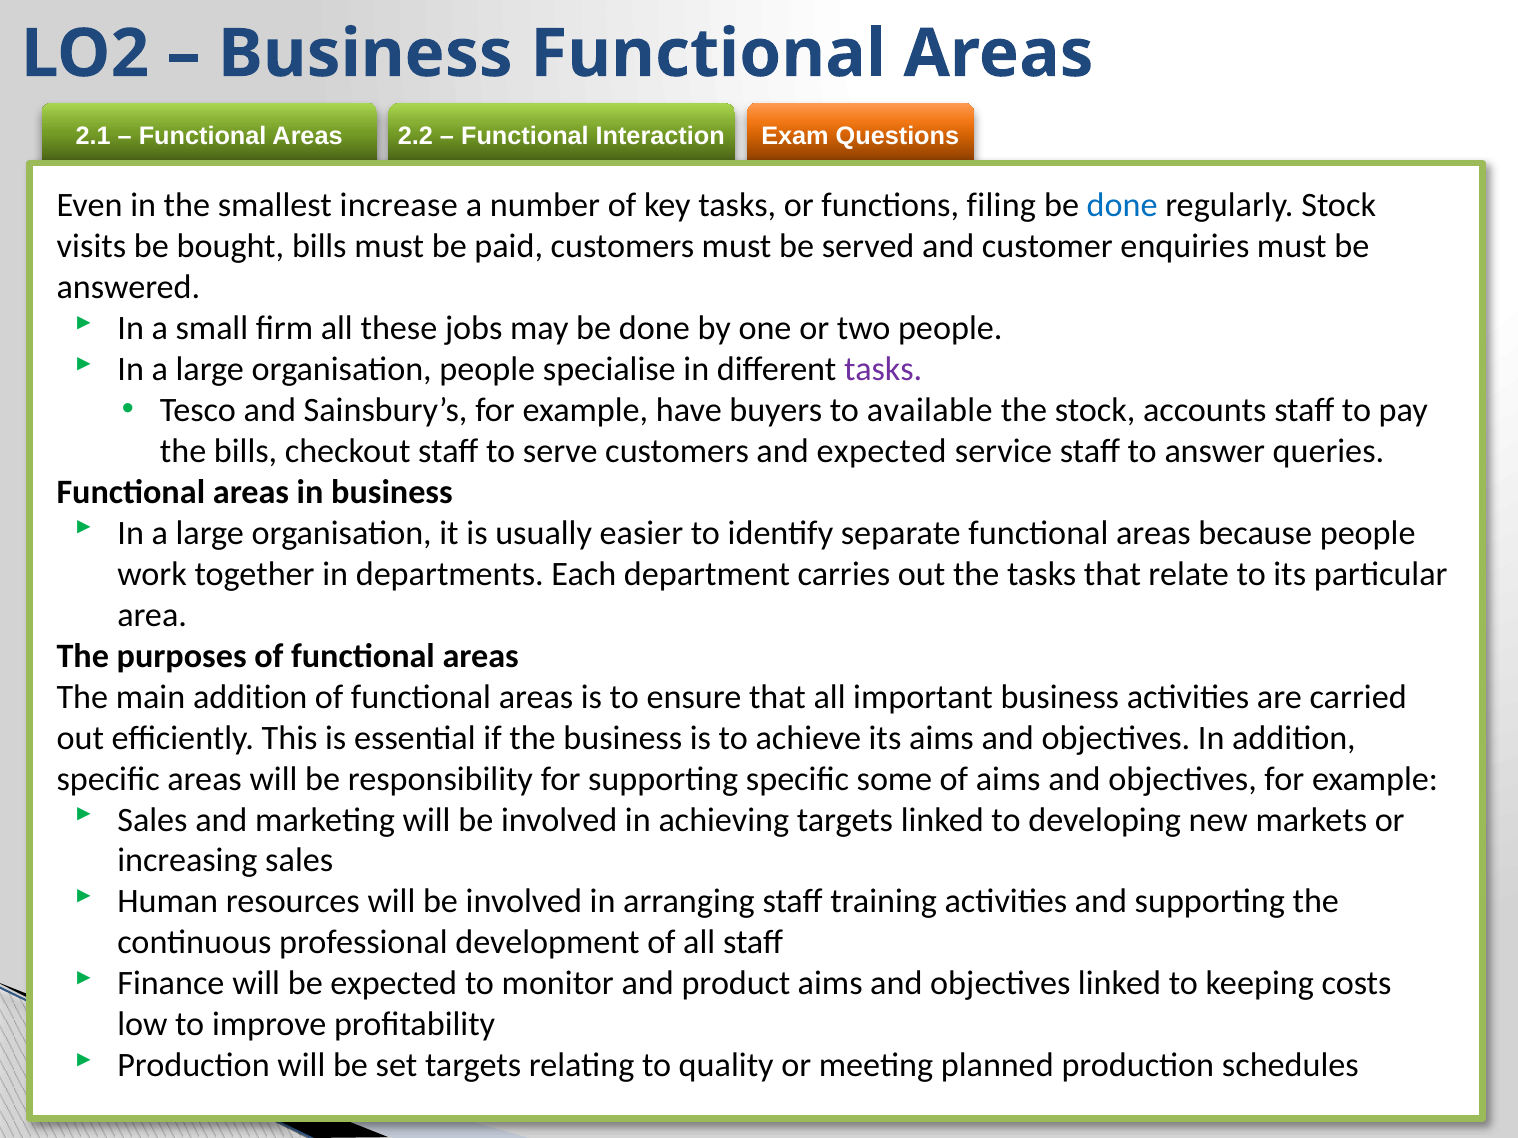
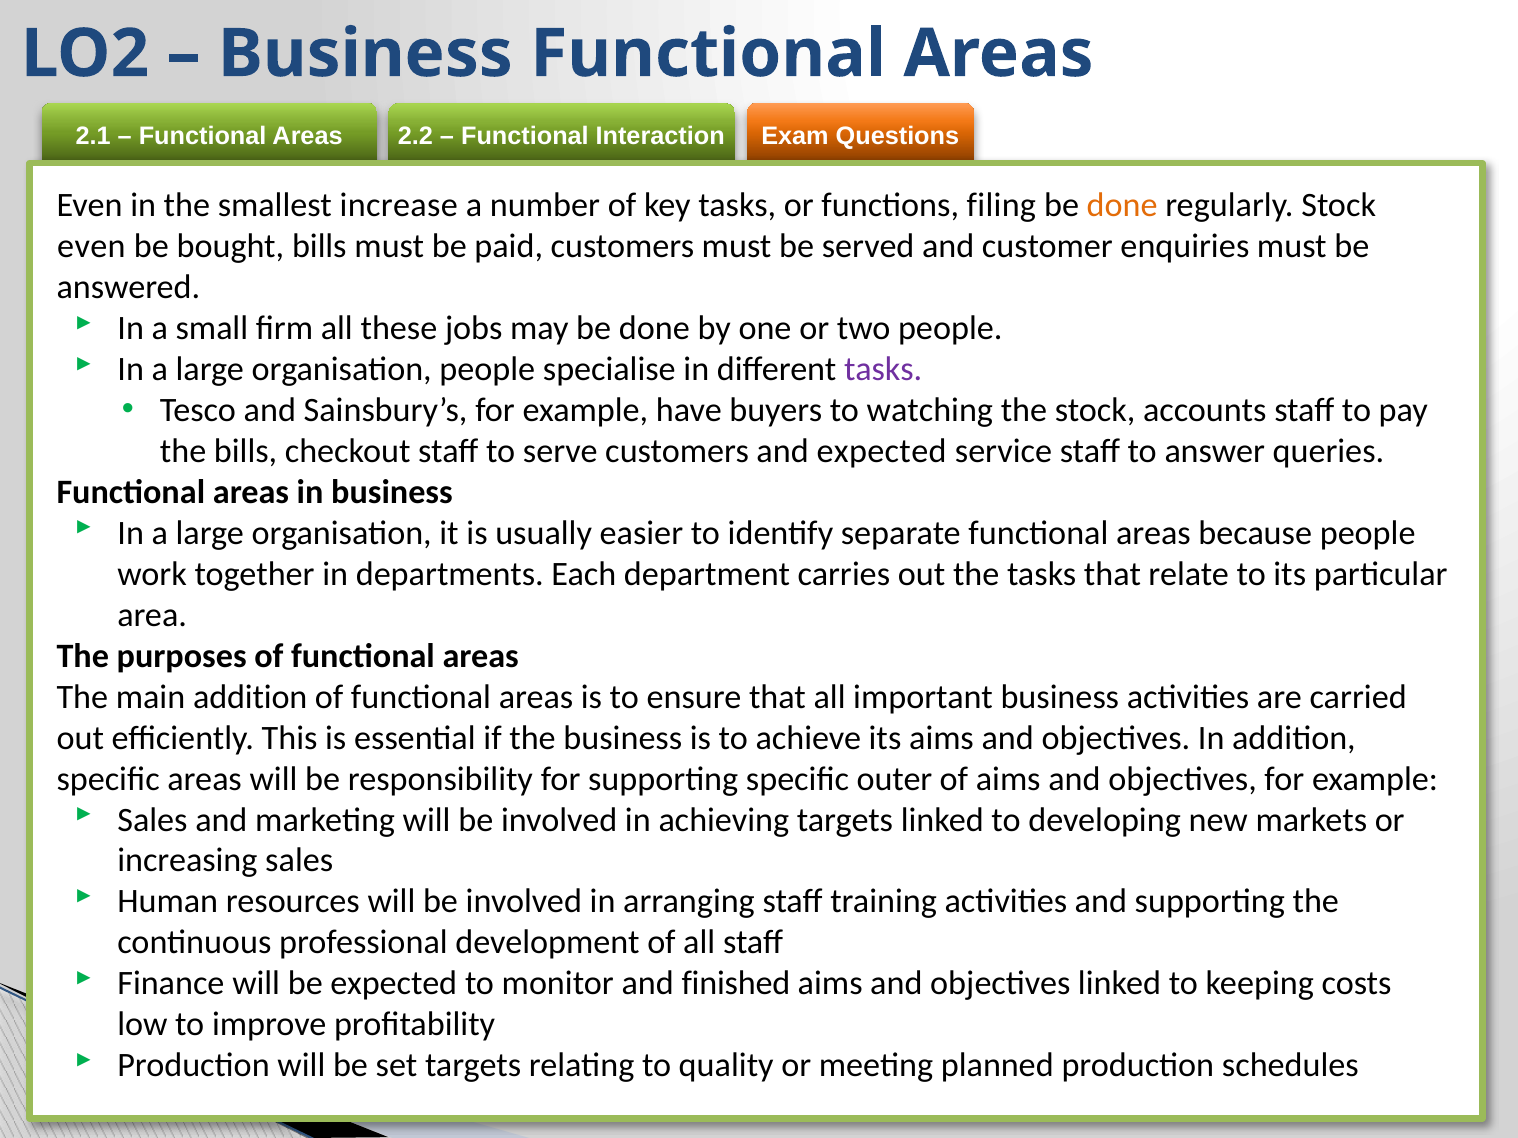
done colour: blue -> orange (1122, 205)
visits: visits -> even (91, 246)
available: available -> watching (930, 410)
some: some -> outer (894, 779)
product: product -> finished (736, 984)
